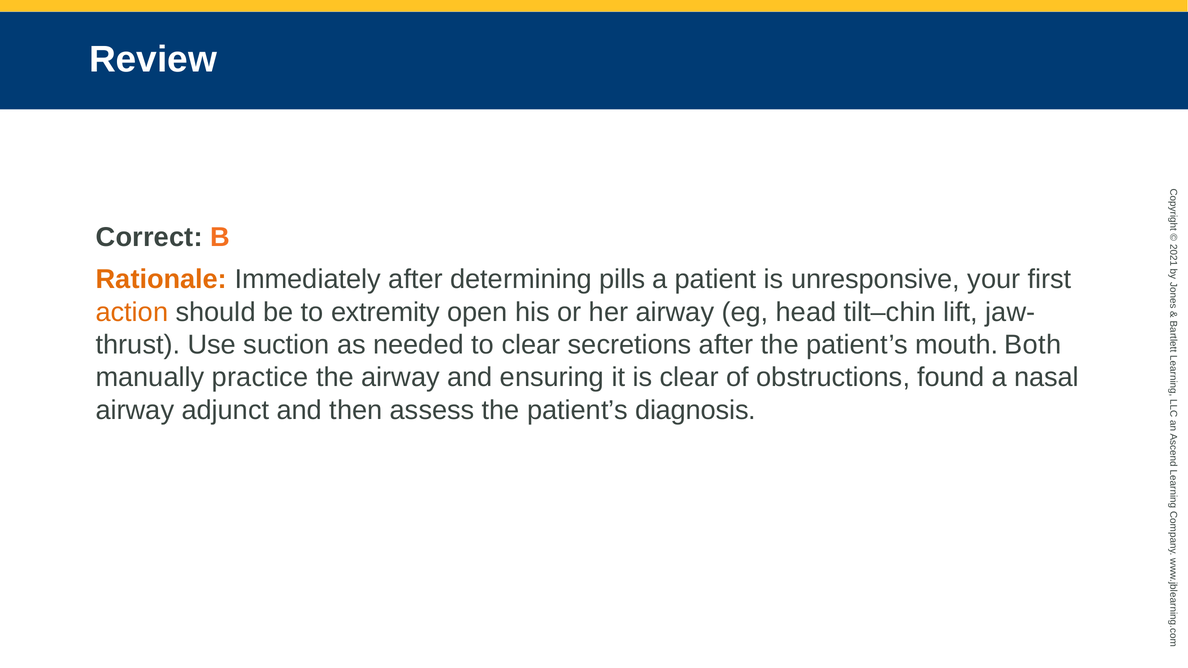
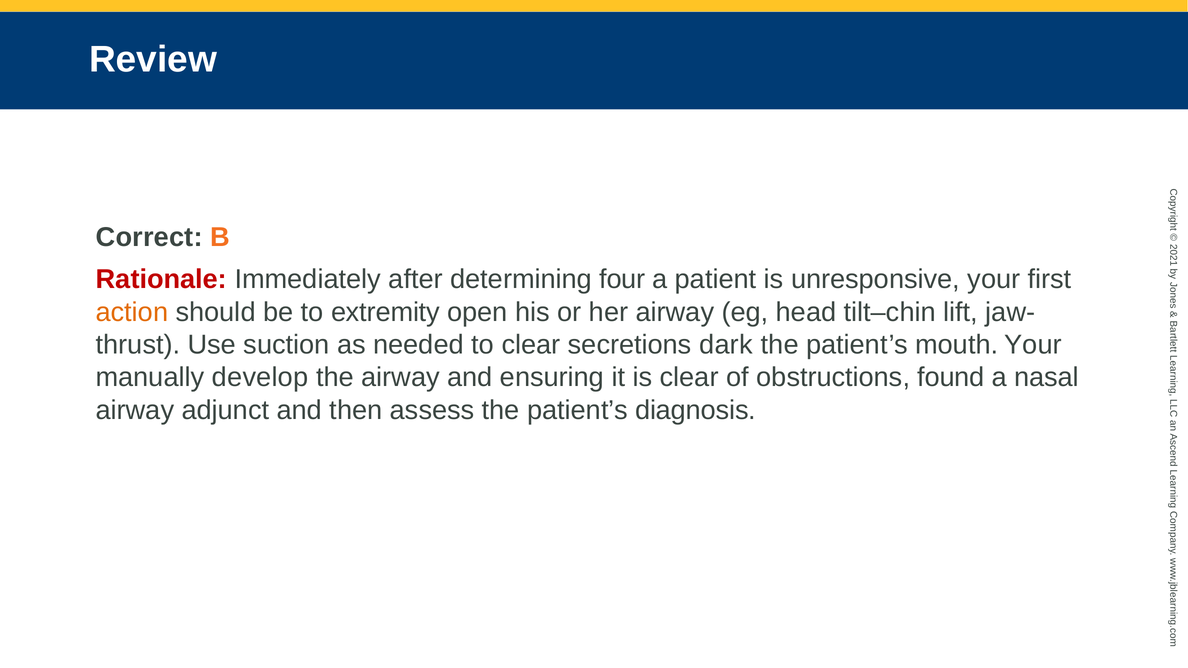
Rationale colour: orange -> red (161, 280)
pills: pills -> four (622, 280)
secretions after: after -> dark (726, 345)
mouth Both: Both -> Your (1033, 345)
practice: practice -> develop (260, 378)
